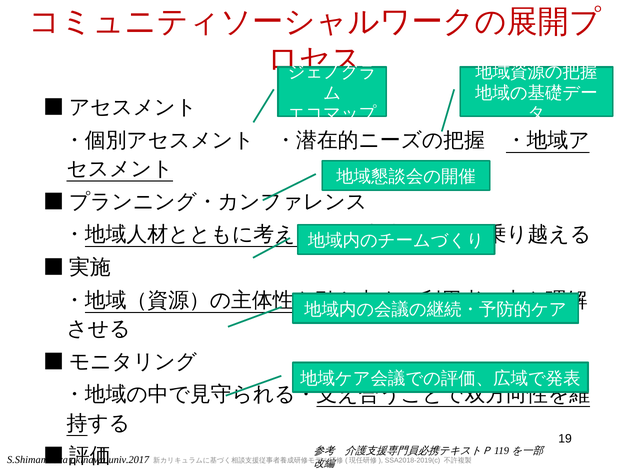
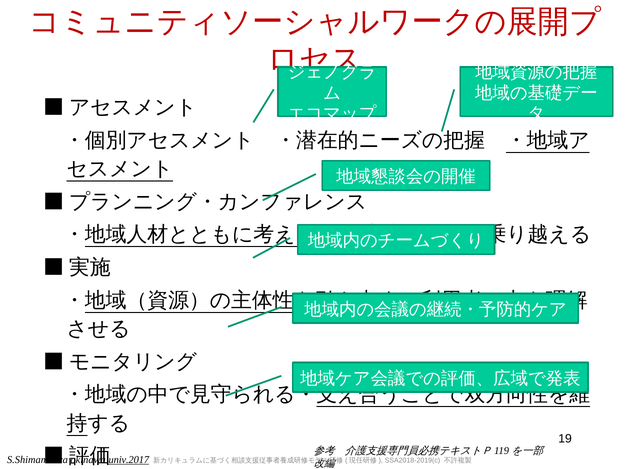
univ.2017 underline: none -> present (129, 460)
